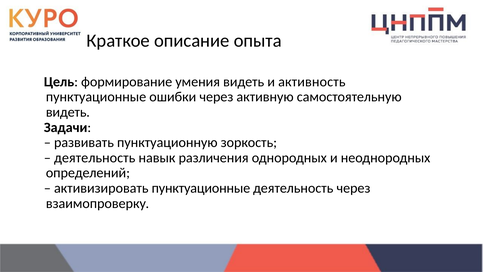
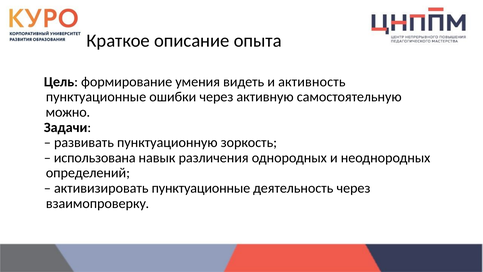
видеть: видеть -> можно (68, 112)
деятельность: деятельность -> использована (95, 158)
